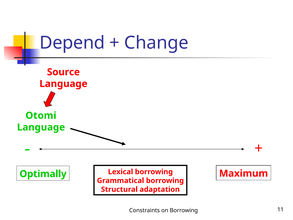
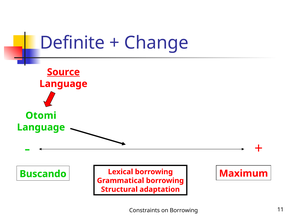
Depend: Depend -> Definite (72, 43)
Source underline: none -> present (63, 72)
Optimally: Optimally -> Buscando (43, 174)
